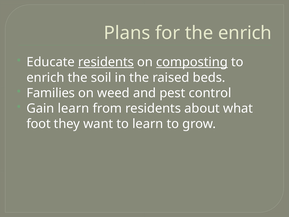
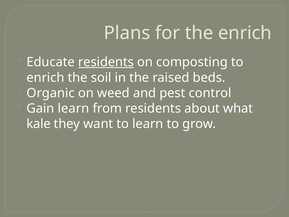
composting underline: present -> none (192, 62)
Families: Families -> Organic (51, 93)
foot: foot -> kale (39, 124)
